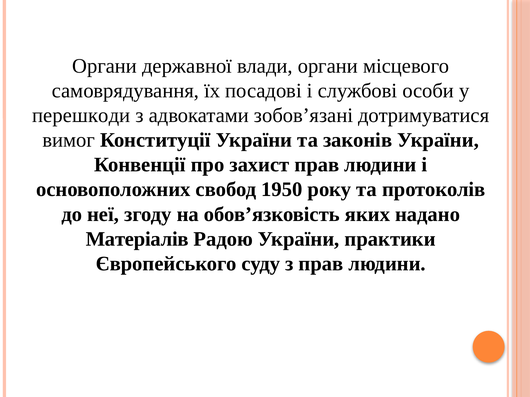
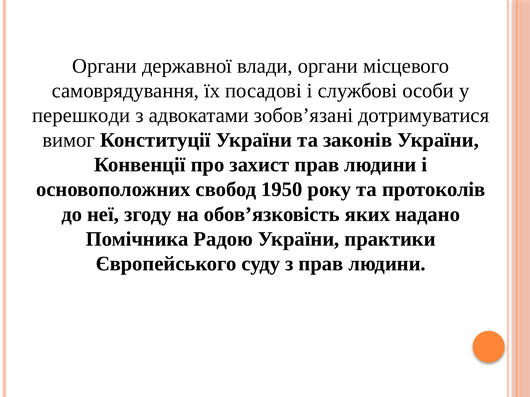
Матеріалів: Матеріалів -> Помічника (137, 239)
